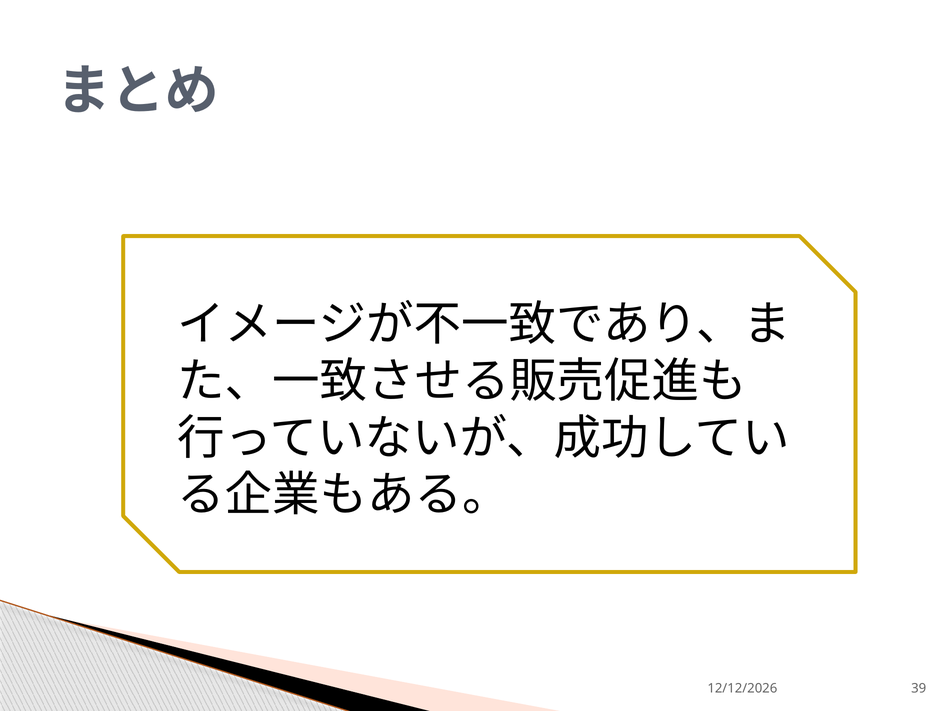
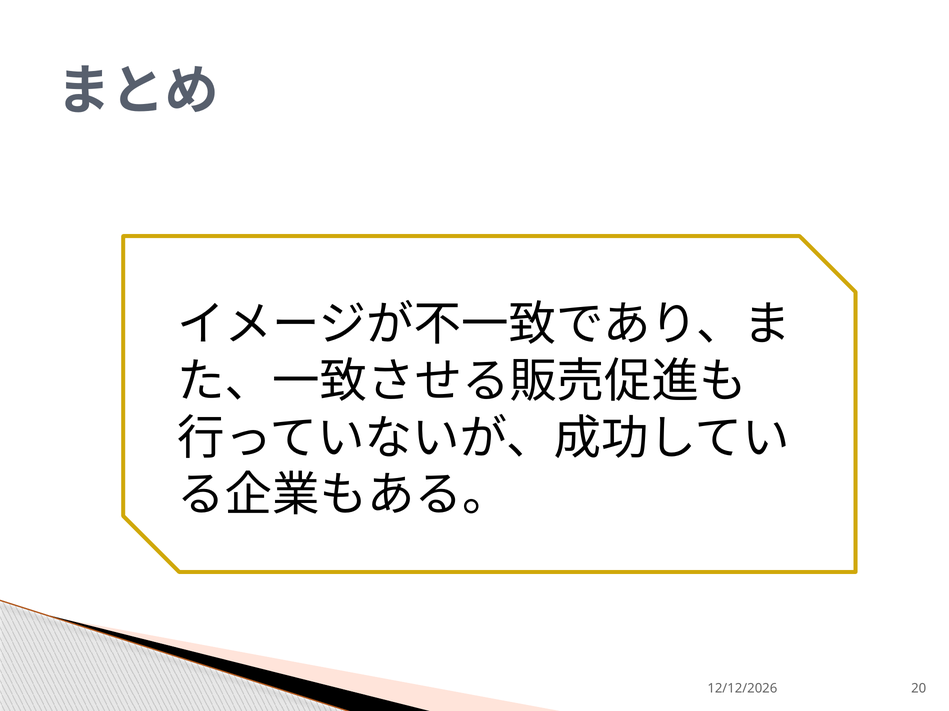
39: 39 -> 20 (919, 689)
